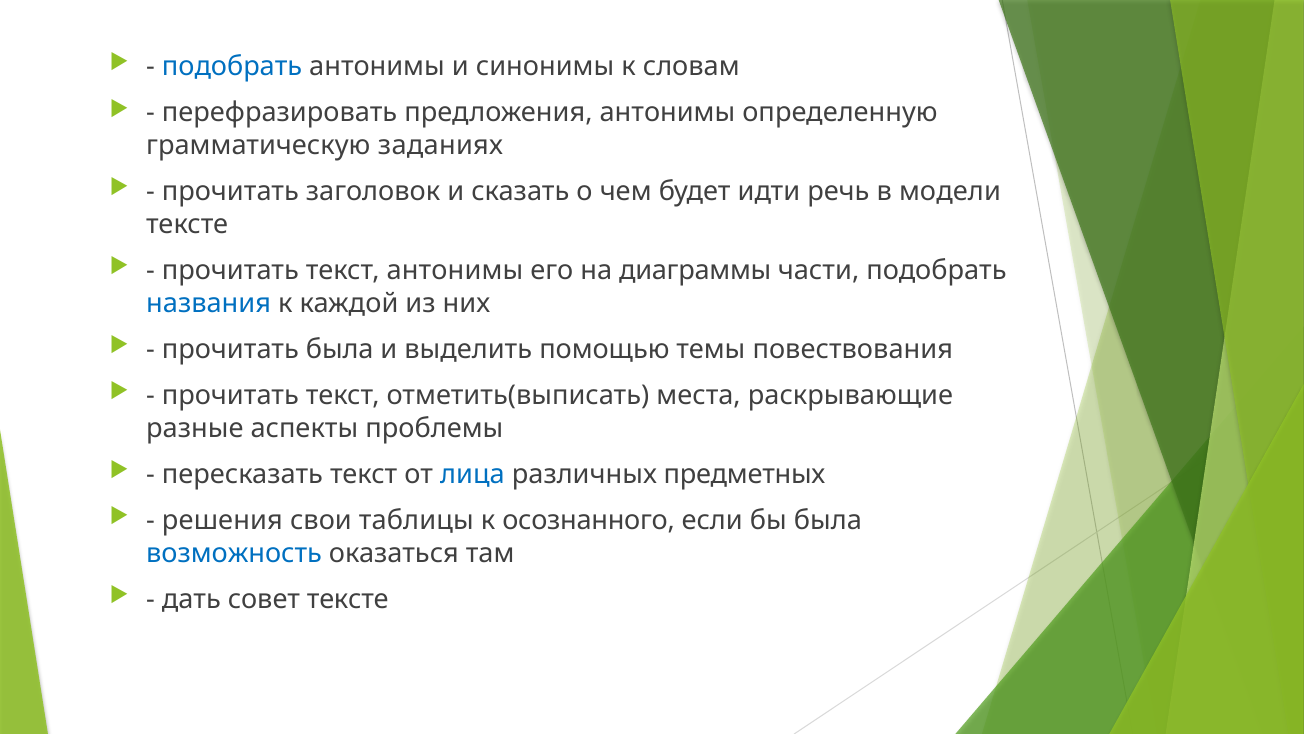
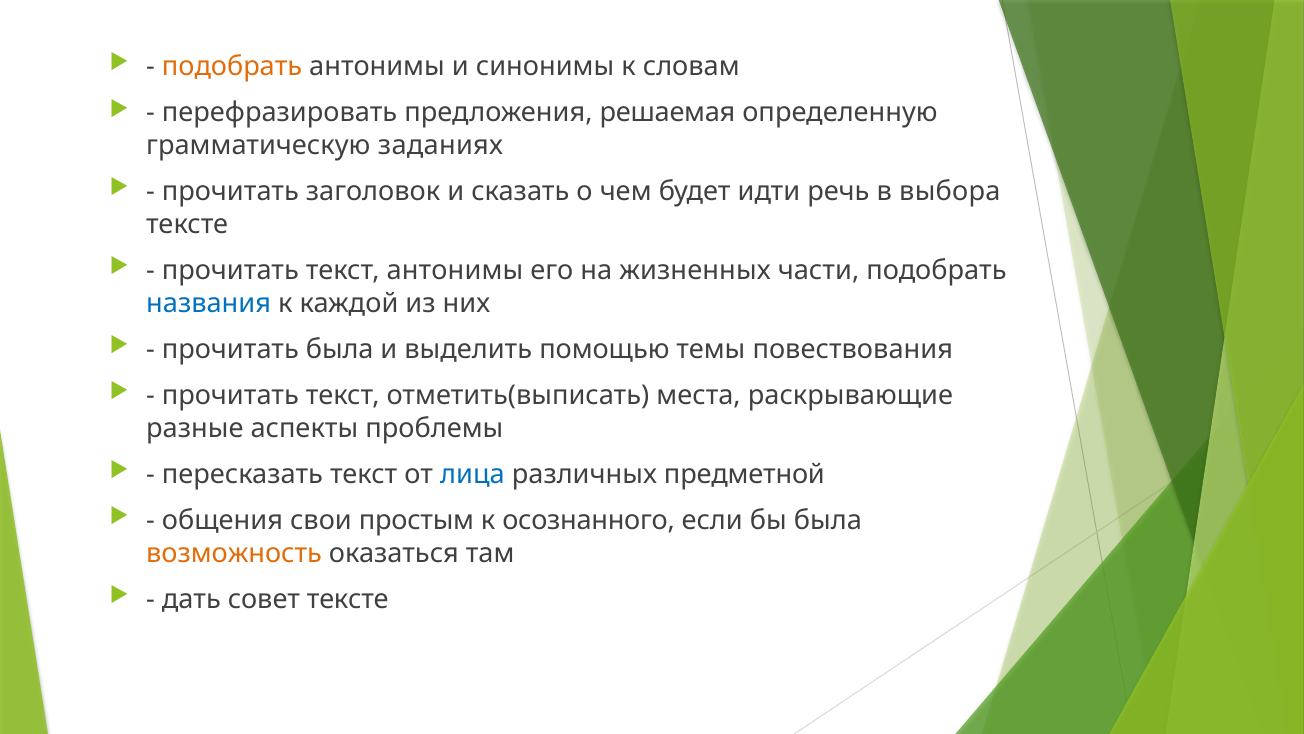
подобрать colour: blue -> orange (232, 67)
предложения антонимы: антонимы -> решаемая (668, 113)
модели: модели -> выбора (950, 192)
диаграммы: диаграммы -> жизненных (695, 270)
предметных: предметных -> предметной (744, 474)
решения: решения -> общения (222, 520)
таблицы: таблицы -> простым (416, 520)
возможность colour: blue -> orange (234, 553)
